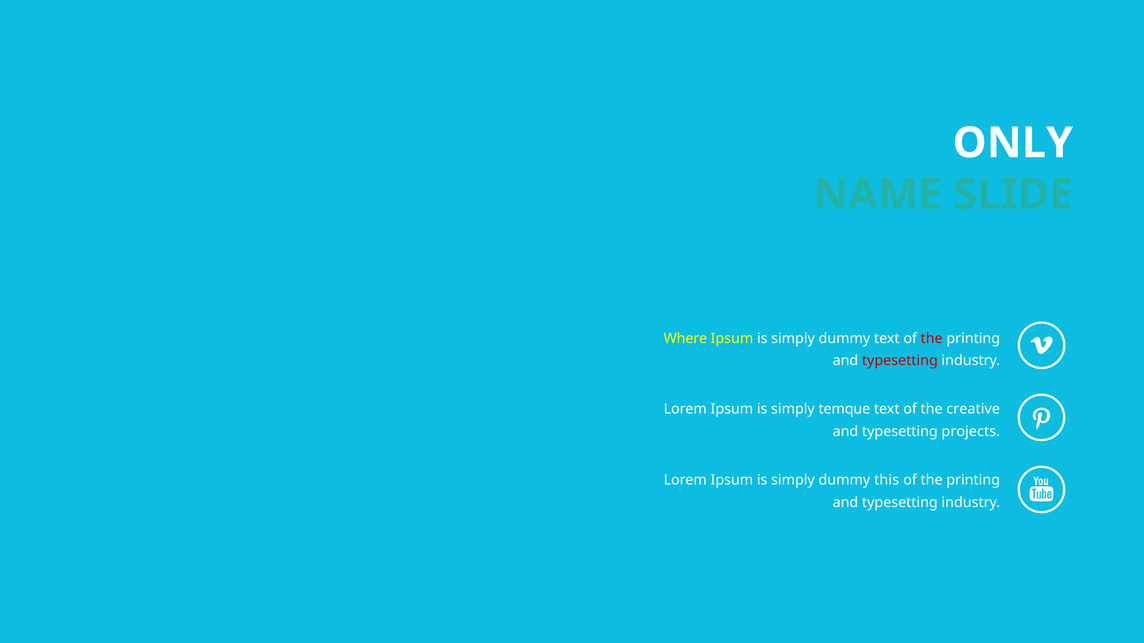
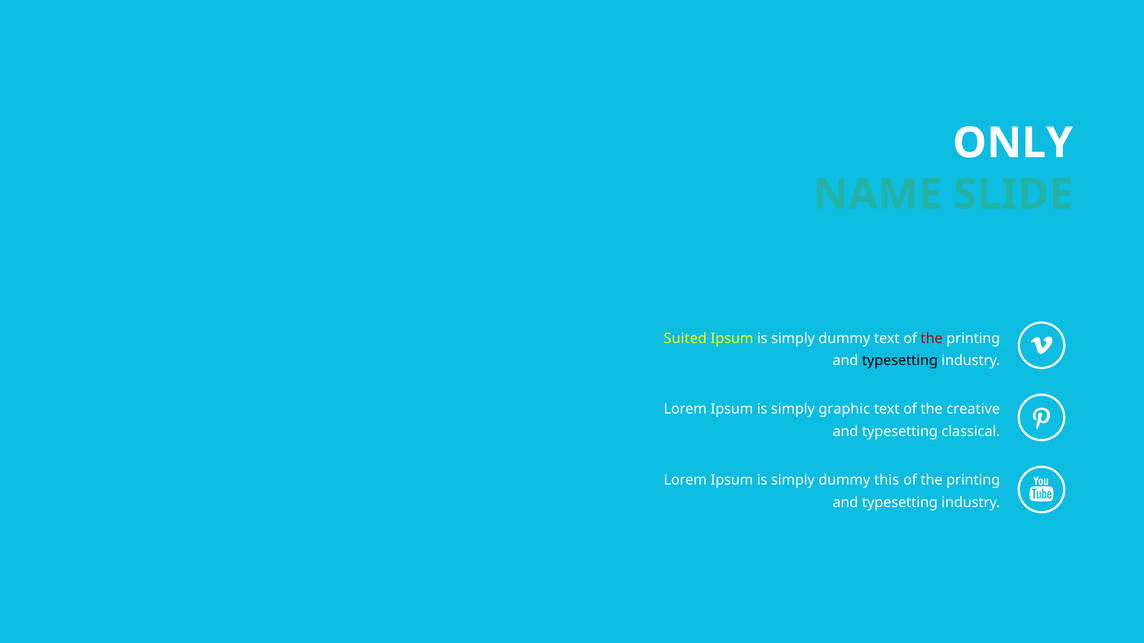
Where: Where -> Suited (685, 339)
typesetting colour: red -> black (900, 361)
temque: temque -> graphic (844, 410)
projects: projects -> classical (971, 432)
